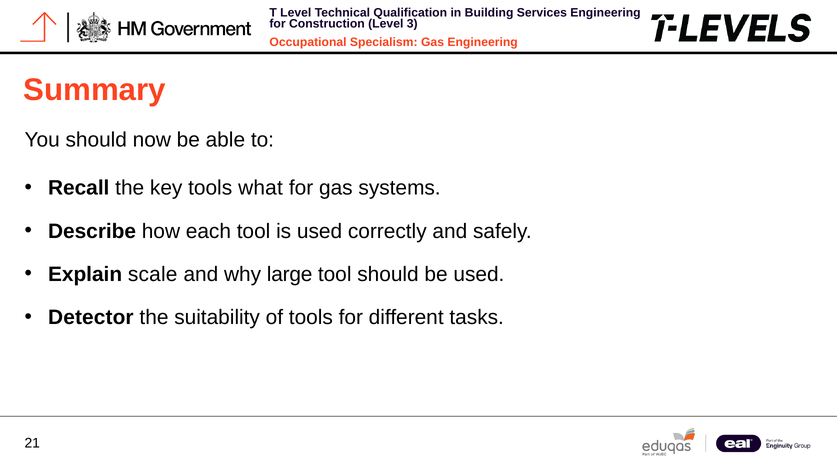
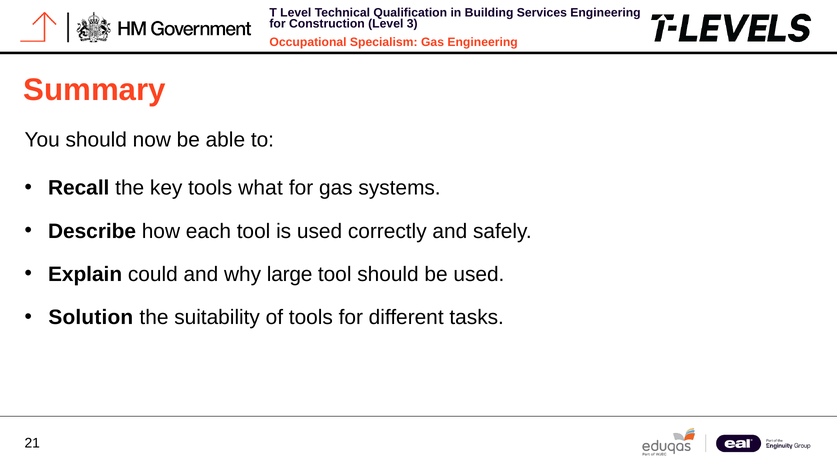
scale: scale -> could (153, 274)
Detector: Detector -> Solution (91, 317)
